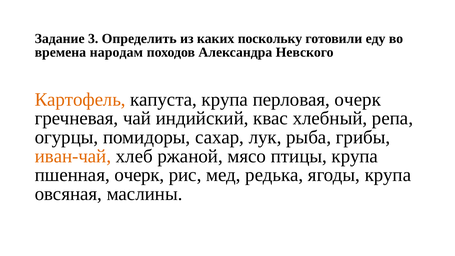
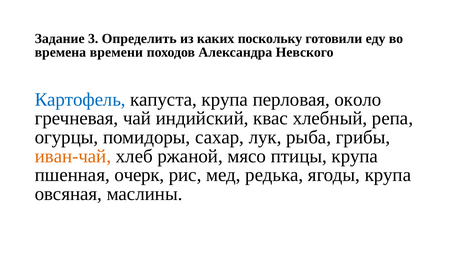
народам: народам -> времени (116, 52)
Картофель colour: orange -> blue (80, 99)
перловая очерк: очерк -> около (358, 99)
